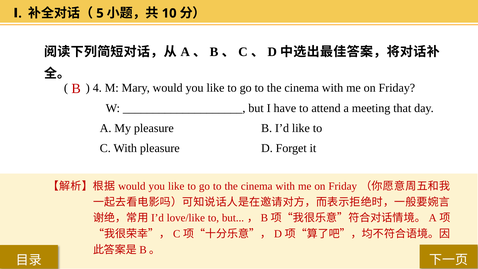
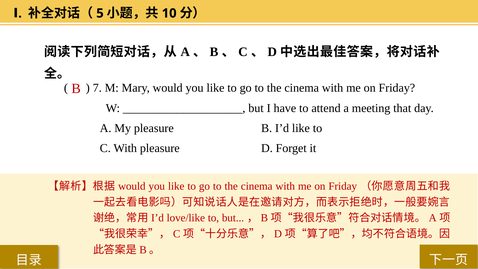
4: 4 -> 7 (97, 88)
